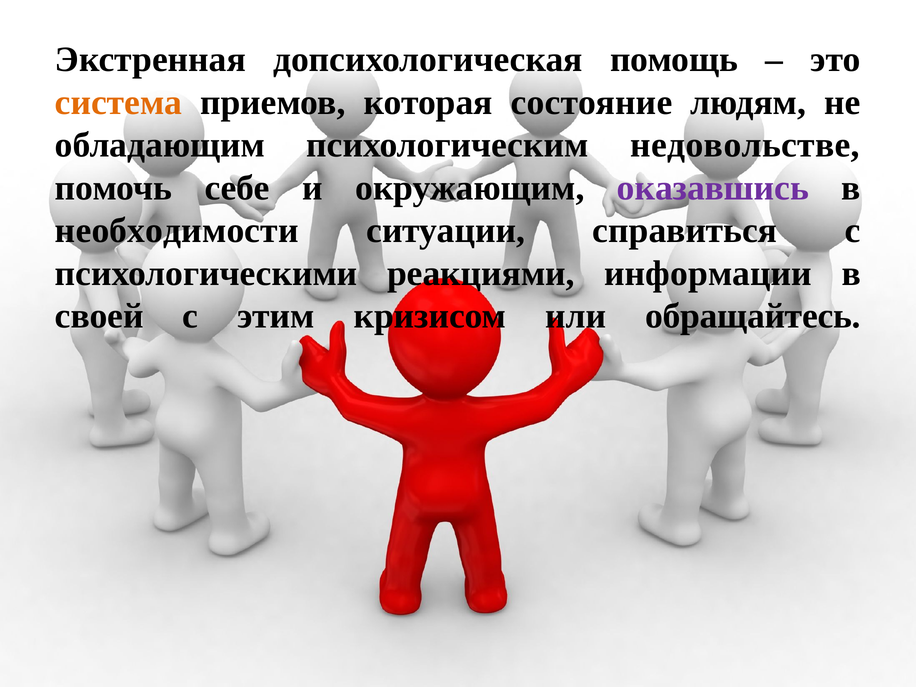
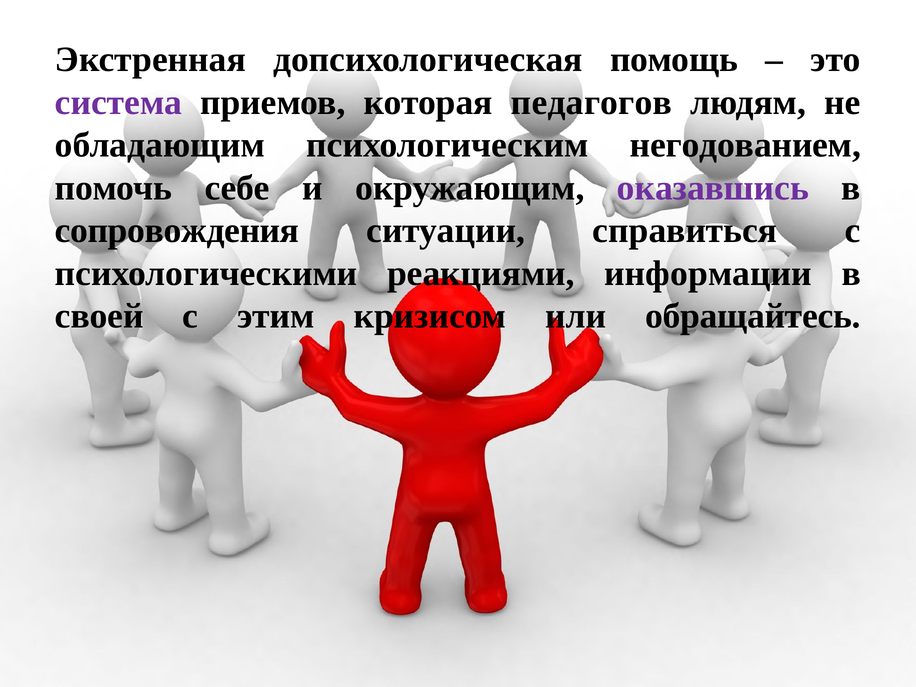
система colour: orange -> purple (119, 102)
состояние: состояние -> педагогов (592, 102)
недовольстве: недовольстве -> негодованием (745, 145)
необходимости: необходимости -> сопровождения (177, 231)
